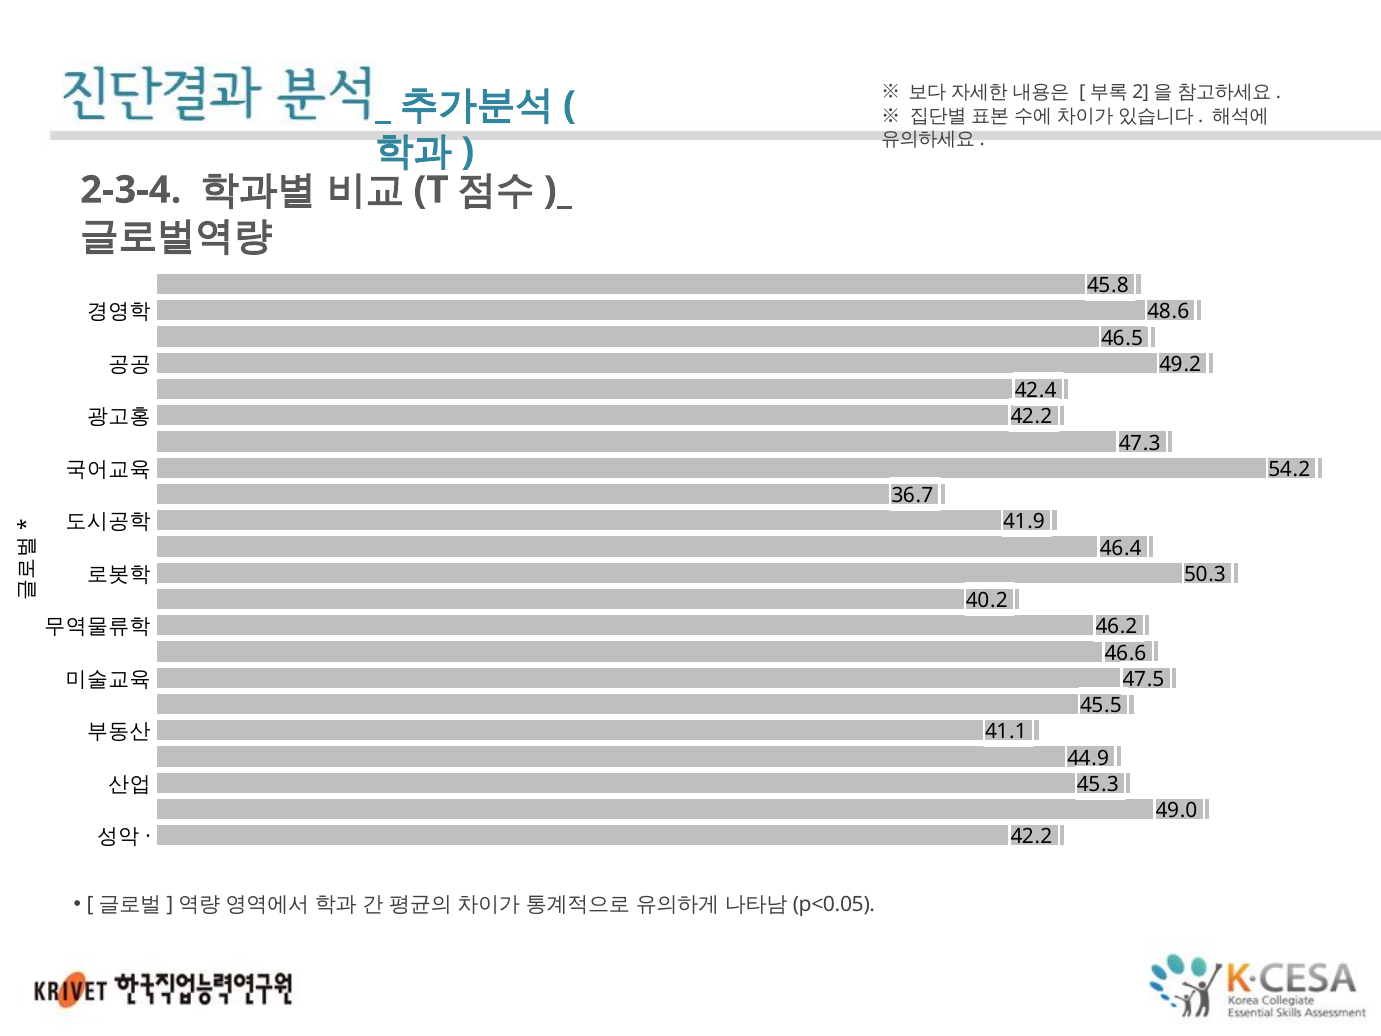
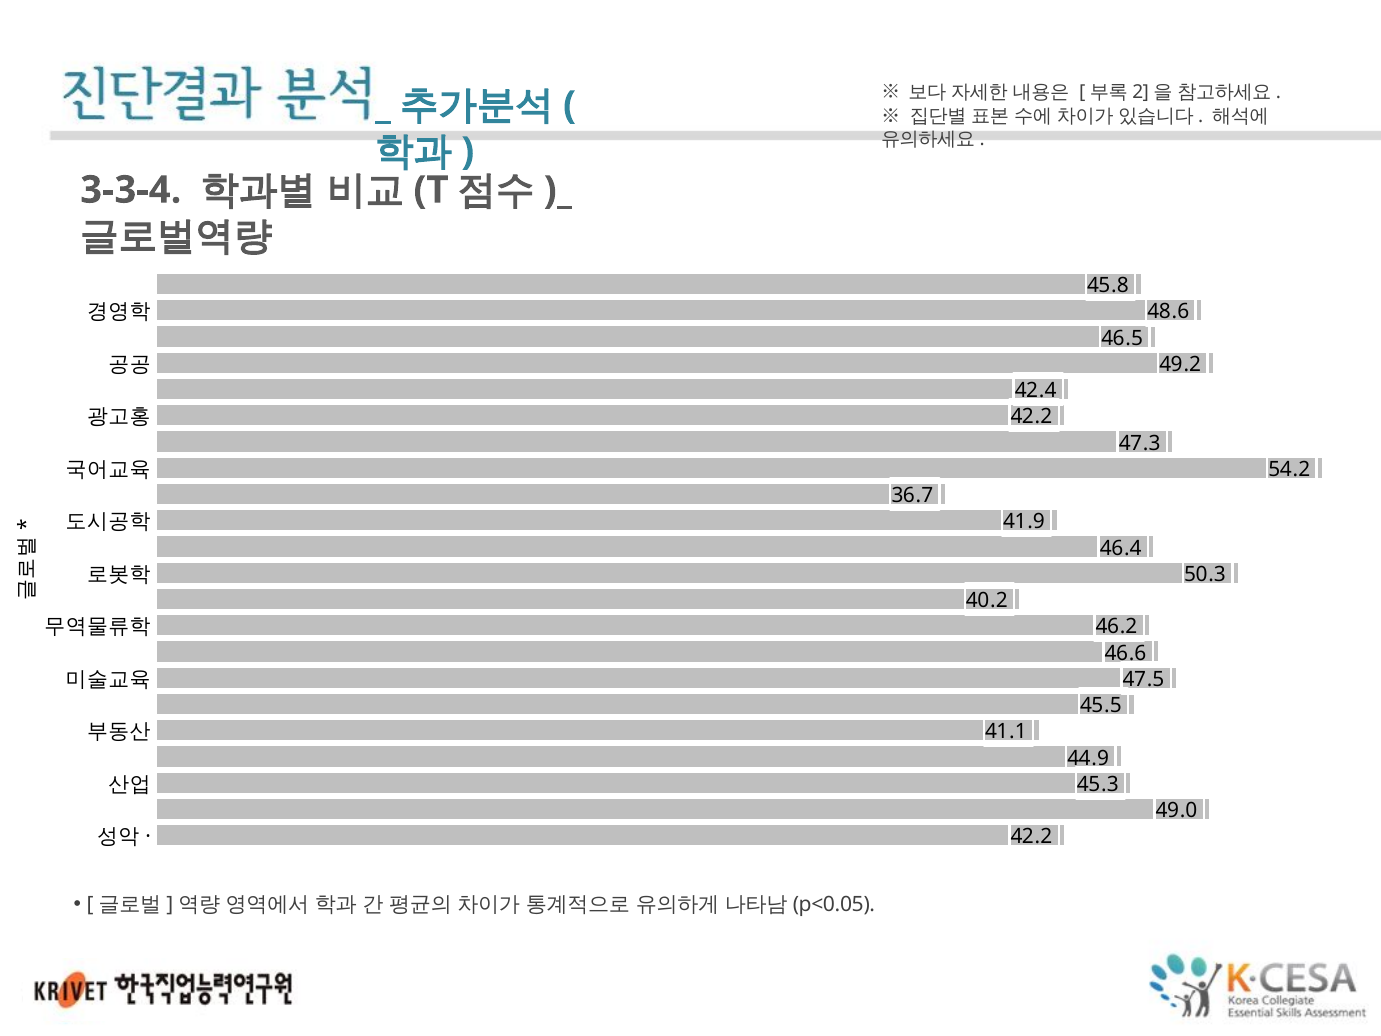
2-3-4: 2-3-4 -> 3-3-4 (131, 190)
